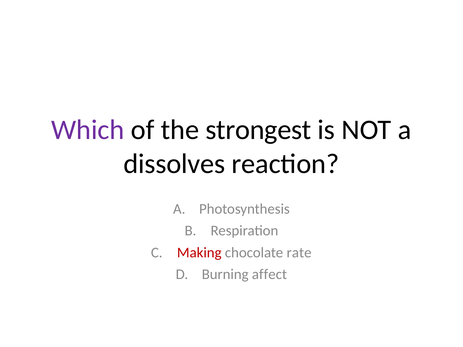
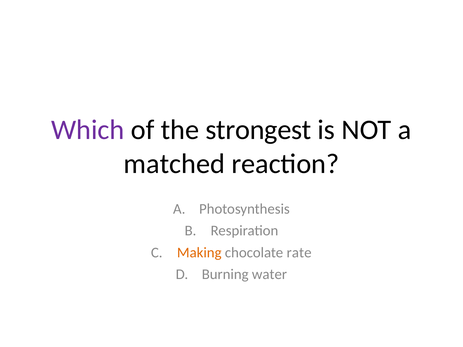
dissolves: dissolves -> matched (174, 164)
Making colour: red -> orange (199, 253)
affect: affect -> water (269, 275)
